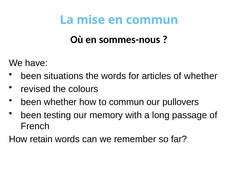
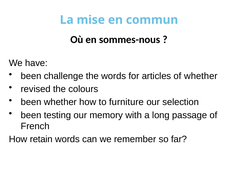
situations: situations -> challenge (64, 76)
to commun: commun -> furniture (126, 102)
pullovers: pullovers -> selection (181, 102)
